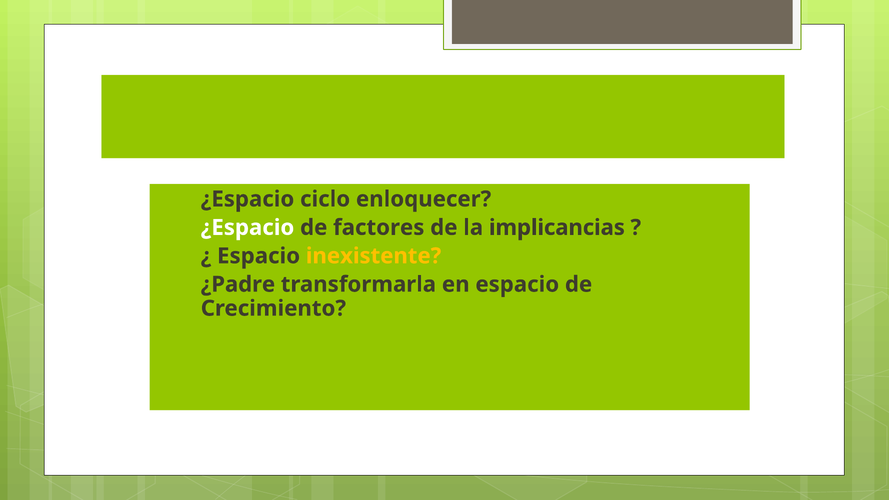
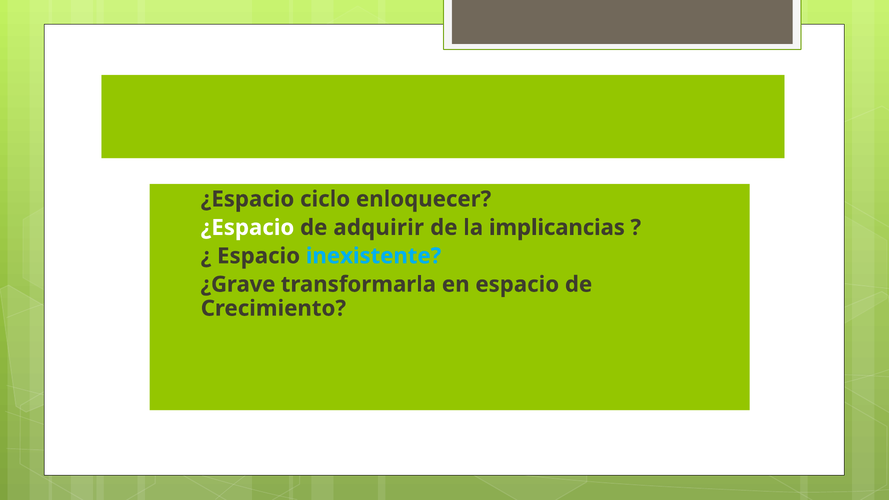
factores: factores -> adquirir (379, 228)
inexistente colour: yellow -> light blue (374, 256)
¿Padre: ¿Padre -> ¿Grave (238, 284)
